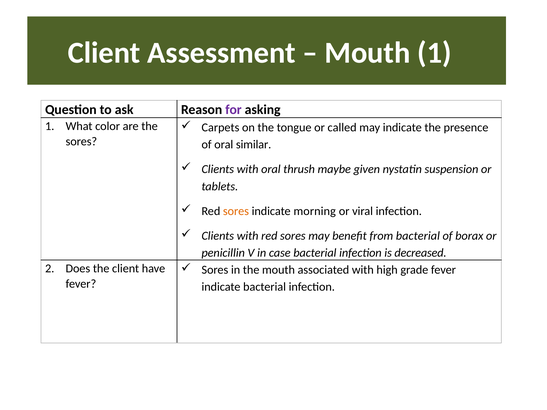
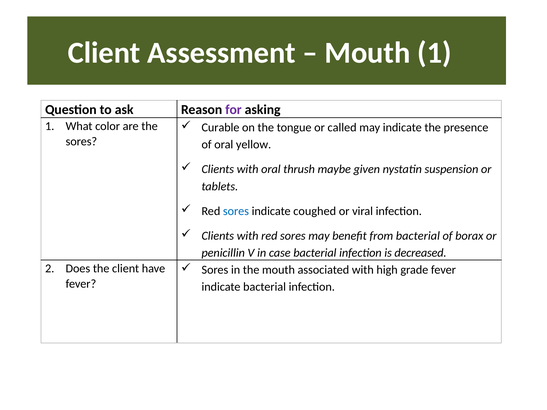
Carpets: Carpets -> Curable (220, 128)
similar: similar -> yellow (254, 145)
sores colour: orange -> blue (236, 211)
morning: morning -> coughed (315, 211)
